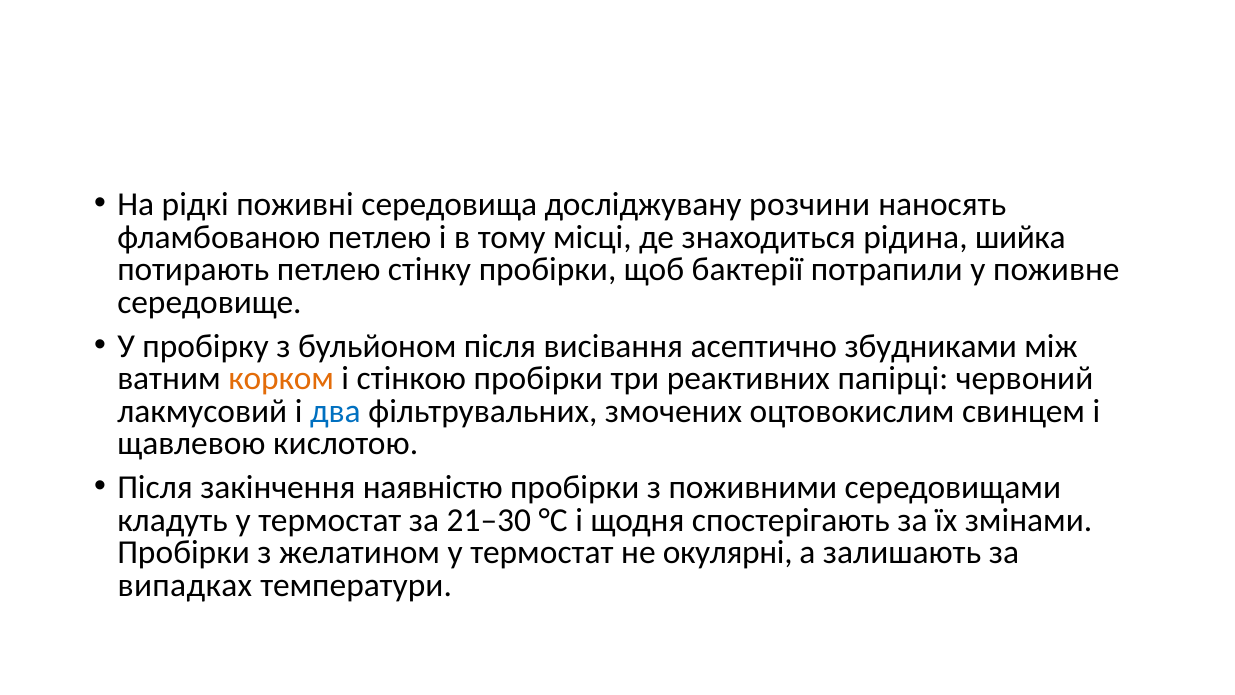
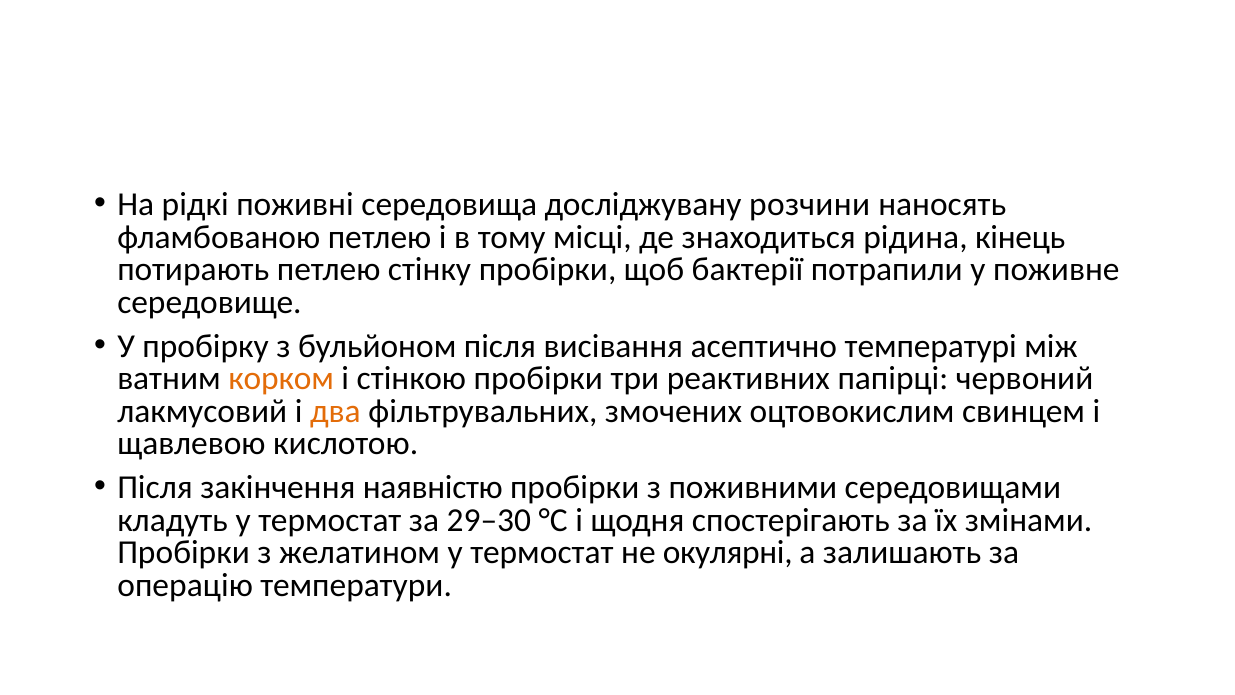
шийка: шийка -> кінець (1020, 237)
збудниками: збудниками -> температурі (931, 346)
два colour: blue -> orange (335, 411)
21–30: 21–30 -> 29–30 (489, 520)
випадках: випадках -> операцію (185, 585)
